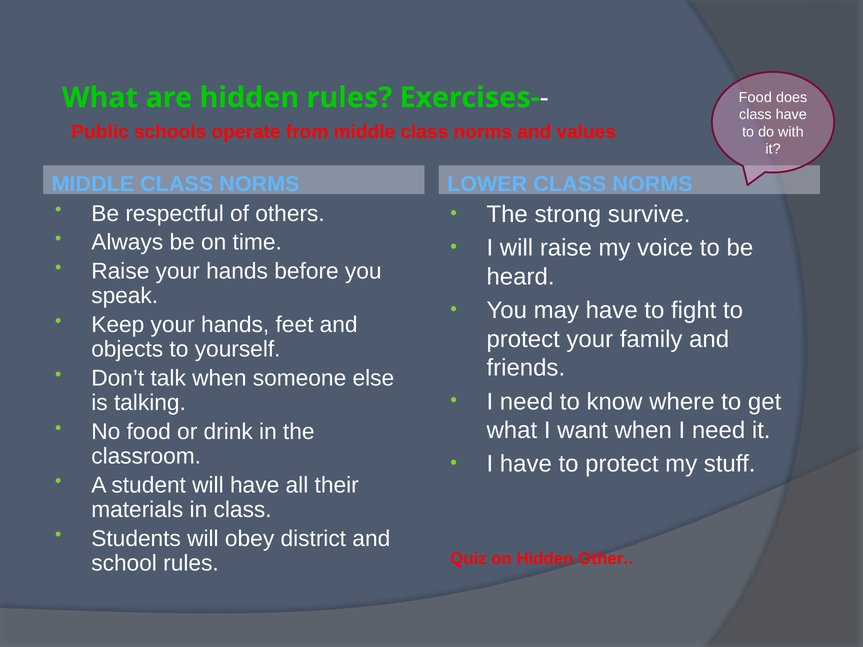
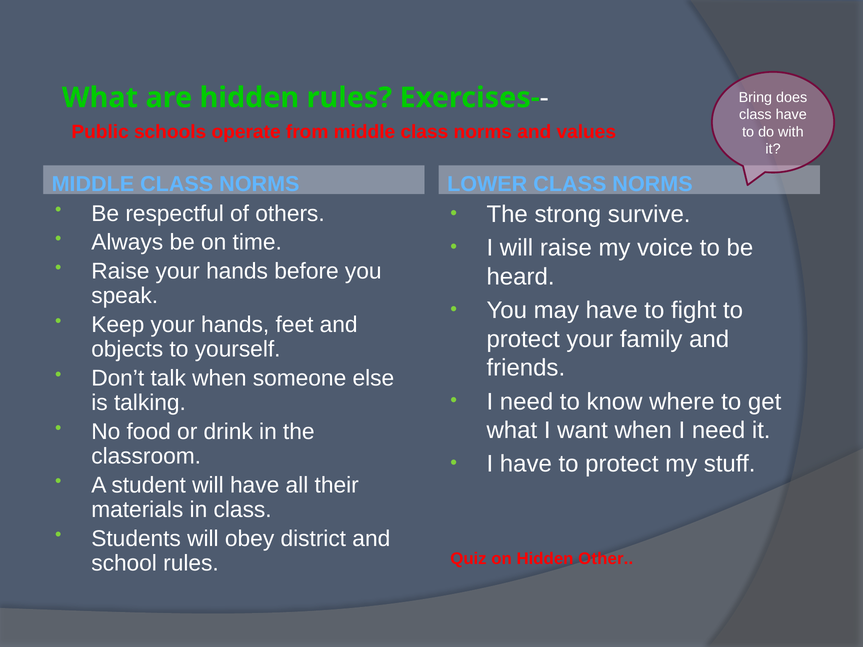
Food: Food -> Bring (755, 97)
